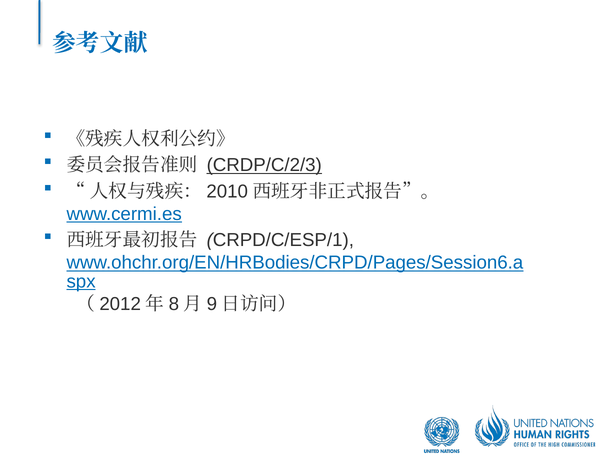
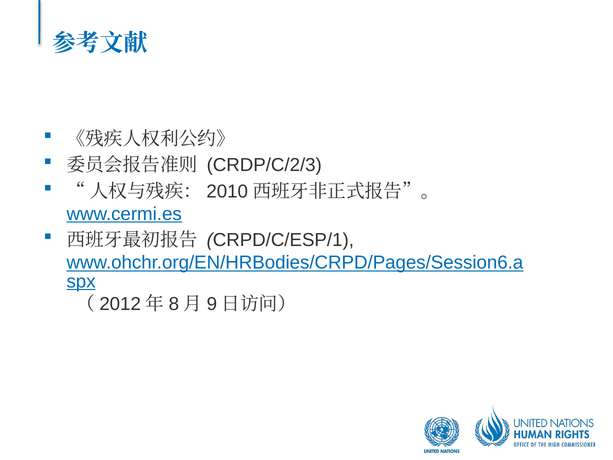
CRDP/C/2/3 underline: present -> none (264, 165)
